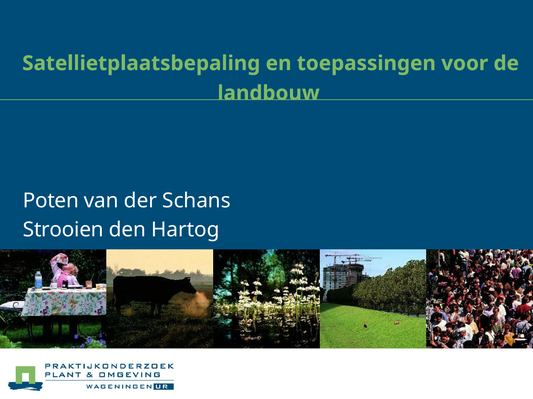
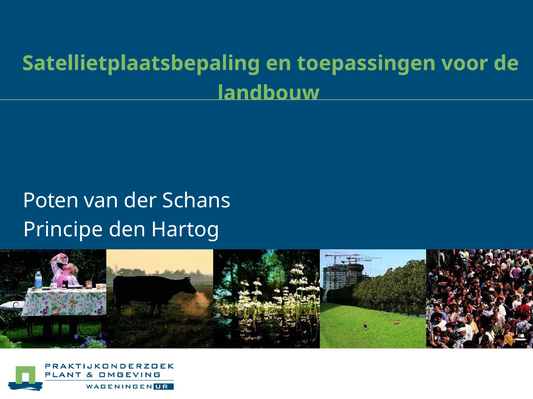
Strooien: Strooien -> Principe (63, 230)
